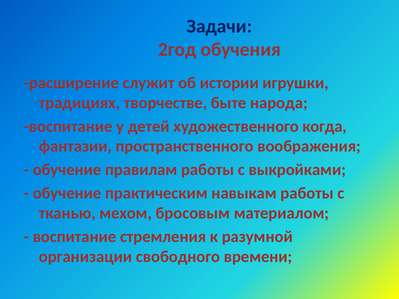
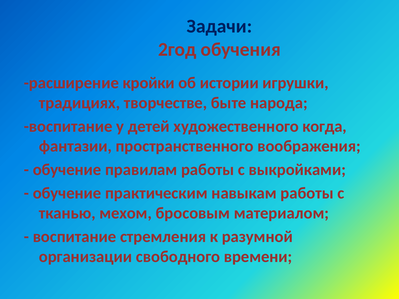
служит: служит -> кройки (149, 83)
